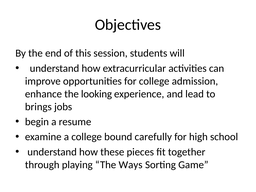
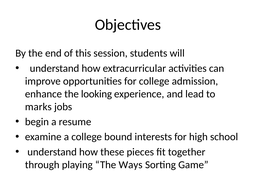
brings: brings -> marks (38, 107)
carefully: carefully -> interests (153, 137)
